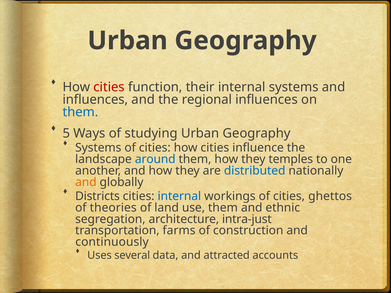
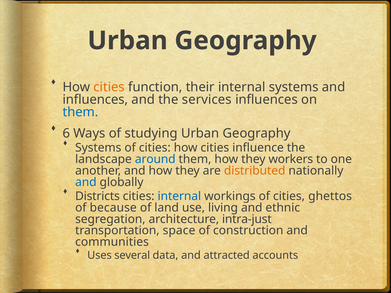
cities colour: red -> orange (109, 87)
regional: regional -> services (207, 100)
5: 5 -> 6 (66, 133)
temples: temples -> workers (291, 159)
distributed colour: blue -> orange (255, 171)
and colour: orange -> blue (86, 182)
theories: theories -> because (113, 208)
use them: them -> living (223, 208)
farms: farms -> space (179, 231)
continuously: continuously -> communities (112, 242)
